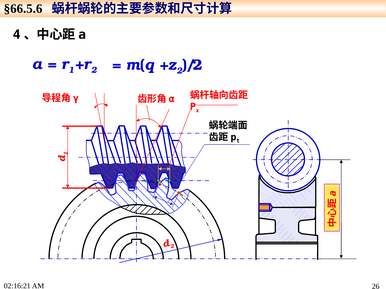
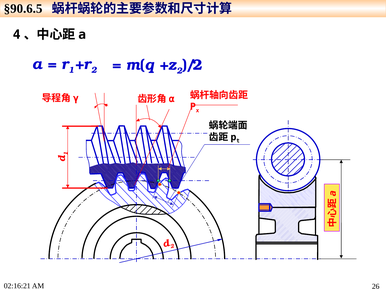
§66.5.6: §66.5.6 -> §90.6.5 (23, 9)
